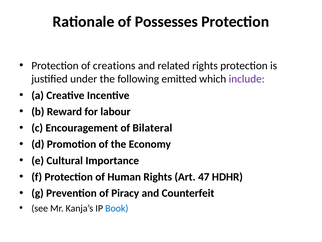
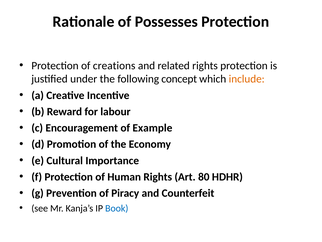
emitted: emitted -> concept (179, 79)
include colour: purple -> orange (247, 79)
Bilateral: Bilateral -> Example (152, 128)
47: 47 -> 80 (204, 177)
